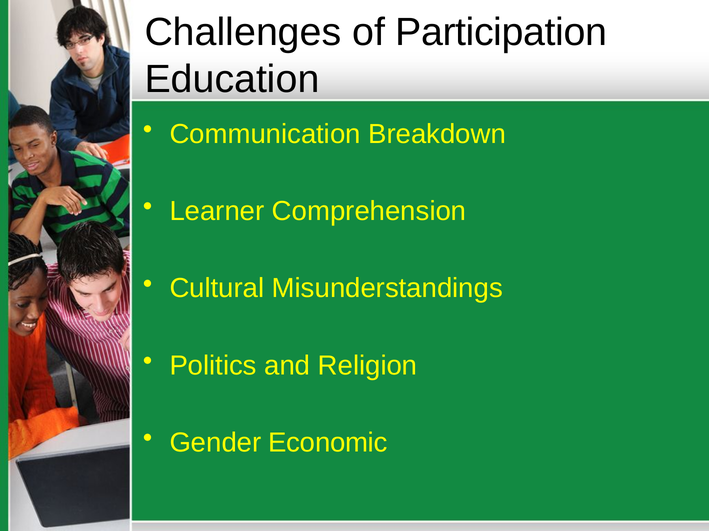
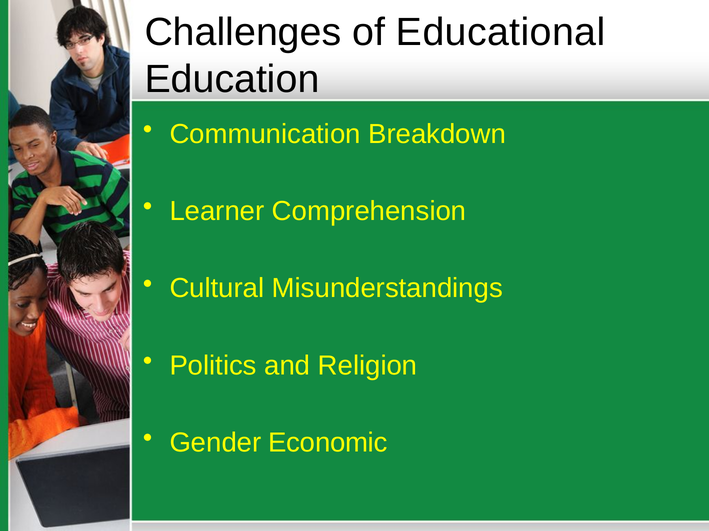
Participation: Participation -> Educational (501, 32)
